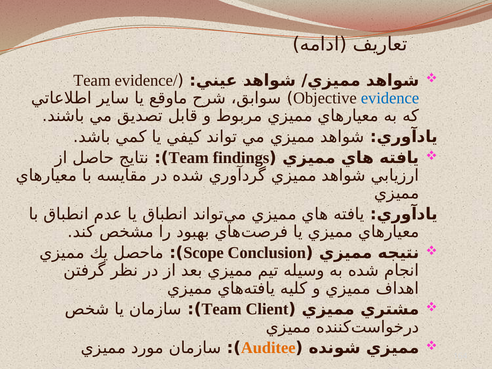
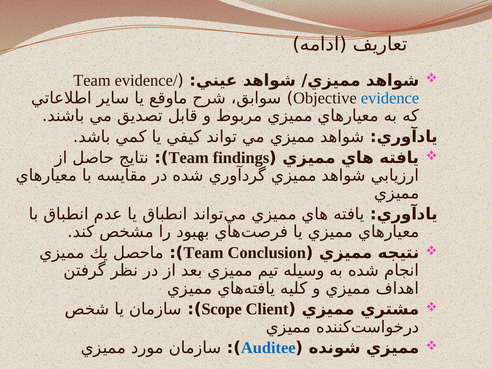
Scope: Scope -> Team (203, 253)
Team: Team -> Scope (222, 309)
Auditee colour: orange -> blue (268, 348)
